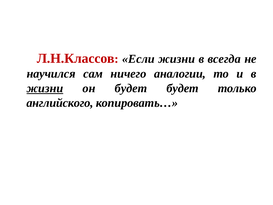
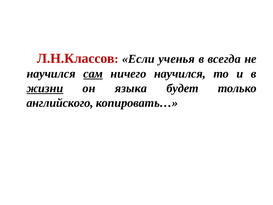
Если жизни: жизни -> ученья (177, 59)
сам underline: none -> present (93, 74)
ничего аналогии: аналогии -> научился (180, 74)
он будет: будет -> языка (131, 88)
